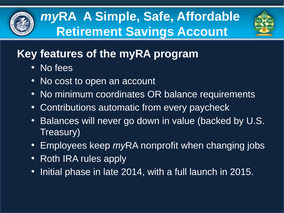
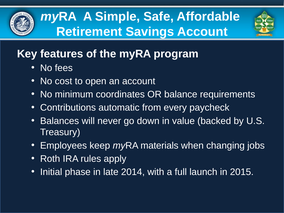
nonprofit: nonprofit -> materials (160, 145)
